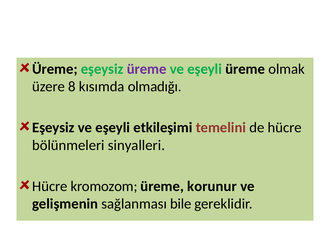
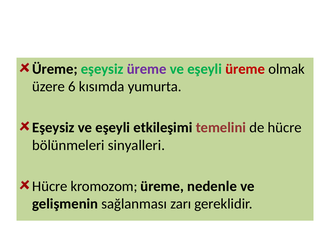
üreme colour: black -> red (245, 69)
8: 8 -> 6 (72, 87)
olmadığı: olmadığı -> yumurta (155, 87)
korunur: korunur -> nedenle (212, 187)
bile: bile -> zarı (181, 204)
